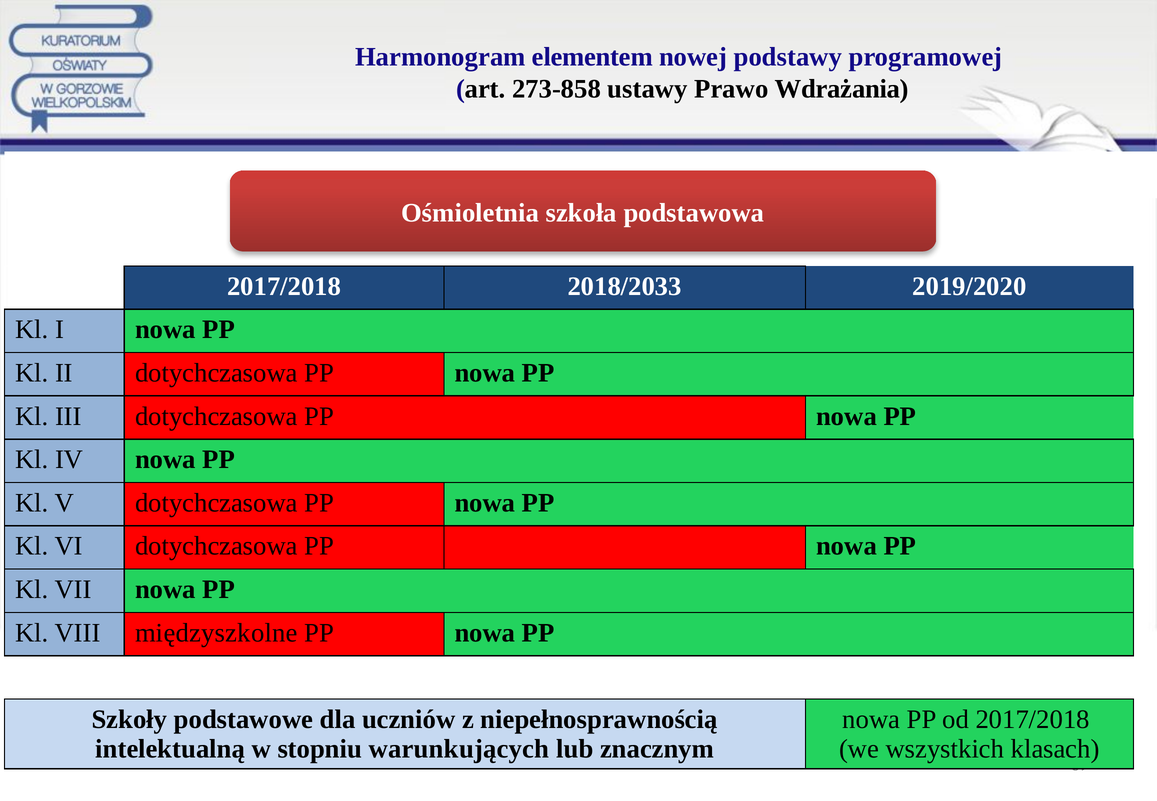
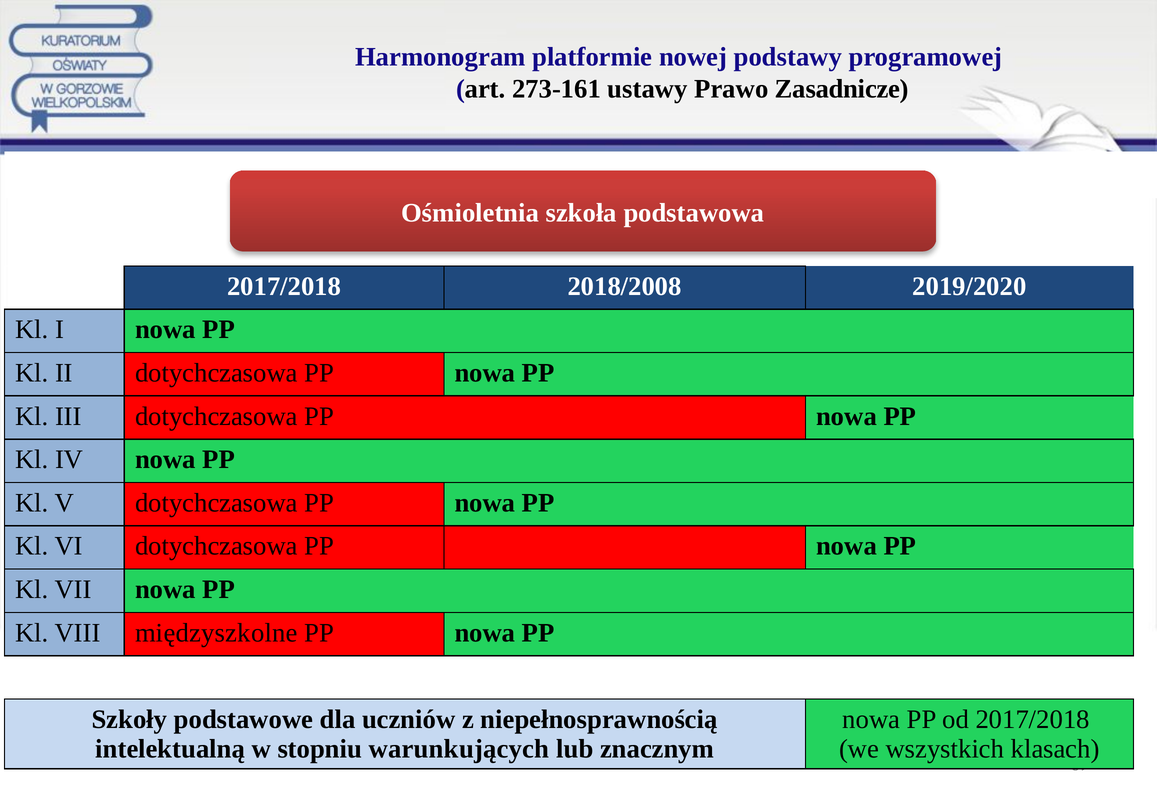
elementem: elementem -> platformie (592, 57)
273-858: 273-858 -> 273-161 (556, 89)
Wdrażania: Wdrażania -> Zasadnicze (842, 89)
2018/2033: 2018/2033 -> 2018/2008 (625, 286)
